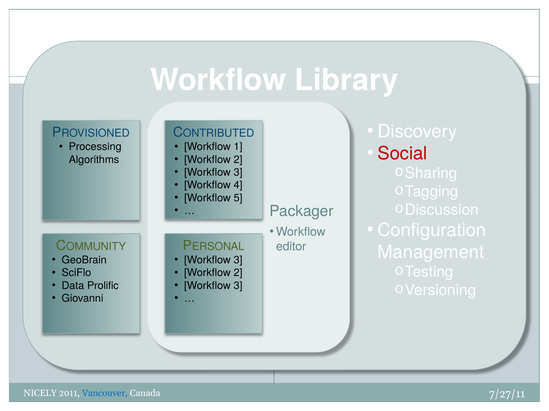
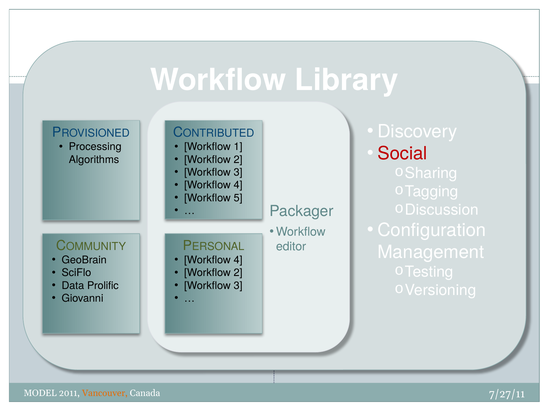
3: 3 -> 4 (238, 260)
NICELY: NICELY -> MODEL (40, 394)
Vancouver colour: blue -> orange (105, 394)
